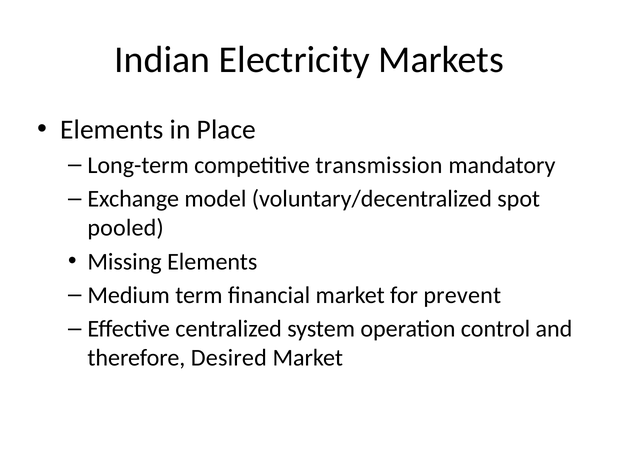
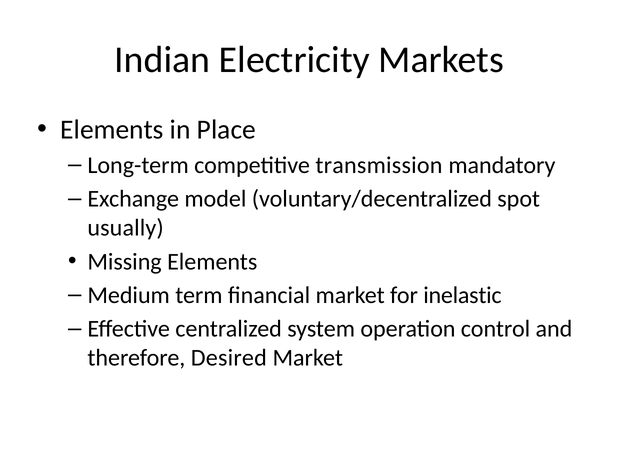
pooled: pooled -> usually (126, 228)
prevent: prevent -> inelastic (462, 295)
